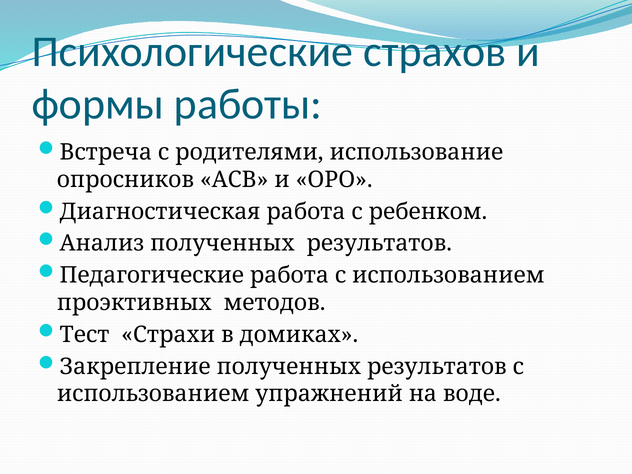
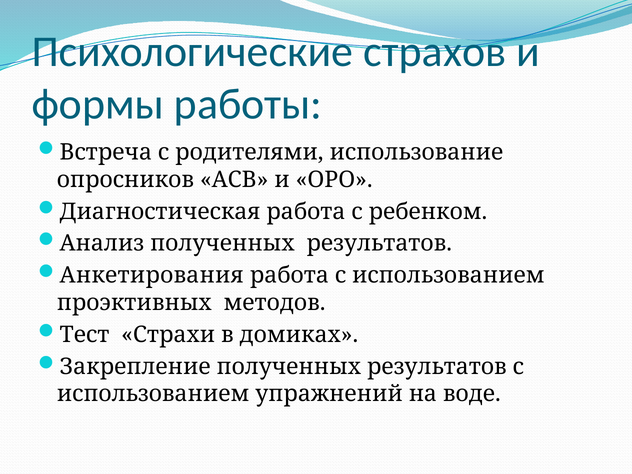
Педагогические: Педагогические -> Анкетирования (152, 275)
